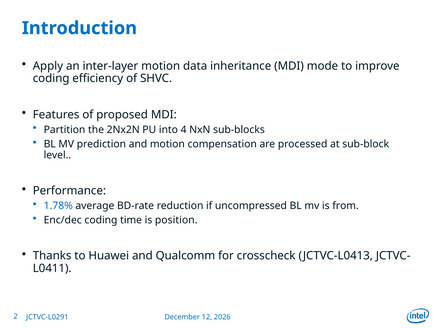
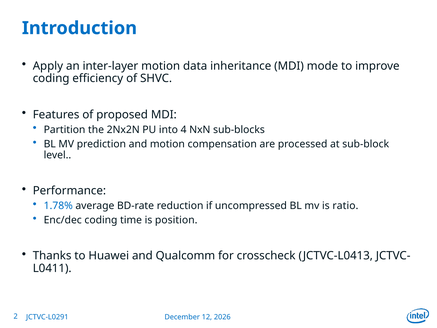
from: from -> ratio (345, 206)
